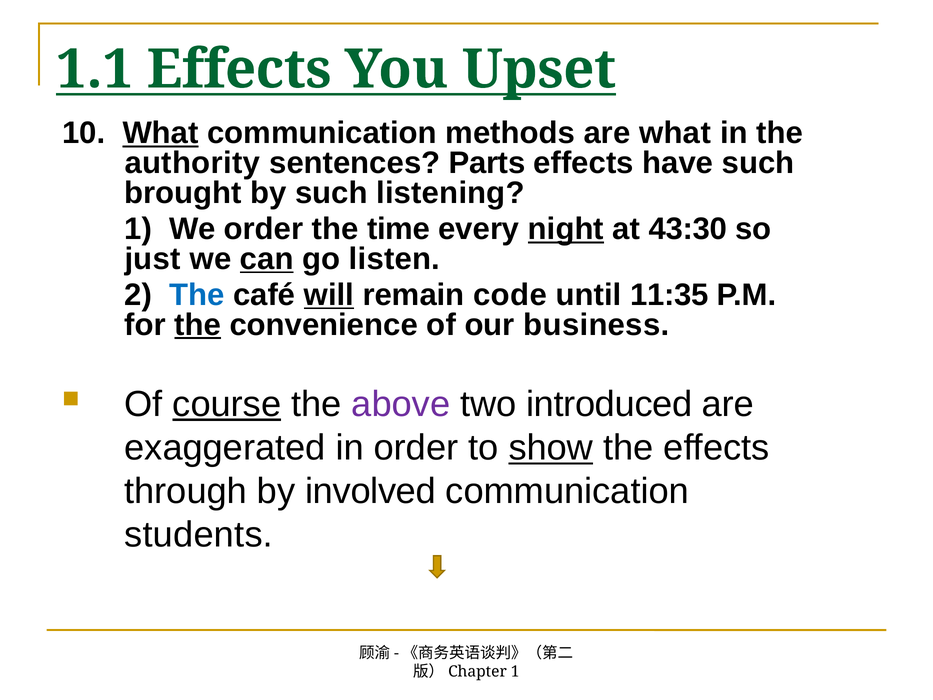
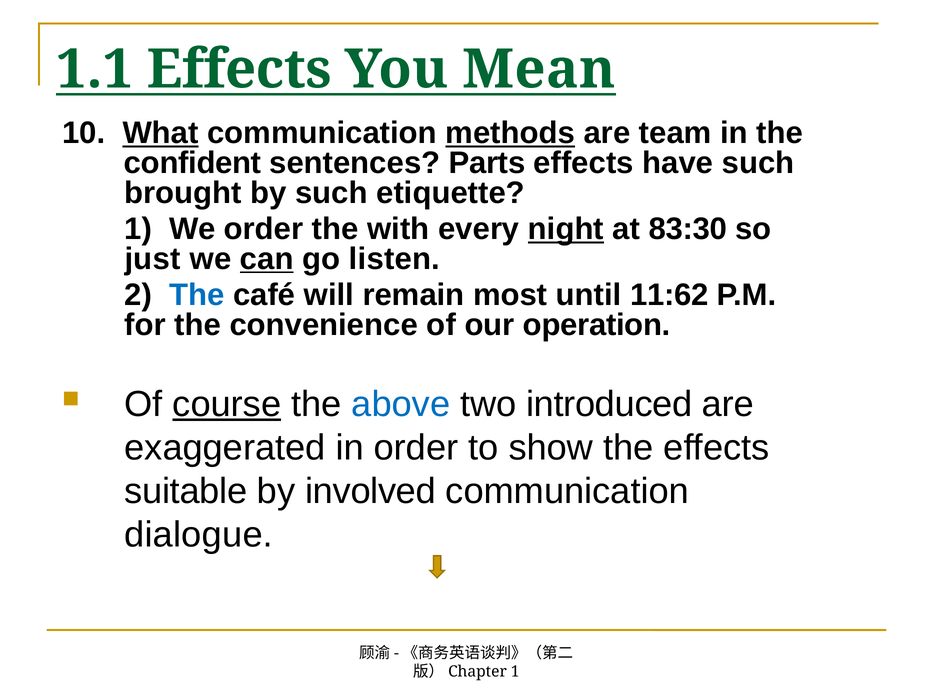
Upset: Upset -> Mean (539, 69)
methods underline: none -> present (510, 133)
are what: what -> team (675, 133)
authority: authority -> confident (193, 163)
listening: listening -> etiquette (451, 193)
time: time -> with (398, 229)
43:30: 43:30 -> 83:30 (688, 229)
will underline: present -> none (329, 295)
code: code -> most (510, 295)
11:35: 11:35 -> 11:62 (669, 295)
the underline: present -> none (198, 325)
business: business -> operation (597, 325)
above colour: purple -> blue (401, 404)
show underline: present -> none (551, 448)
through: through -> suitable (186, 491)
students: students -> dialogue (199, 535)
